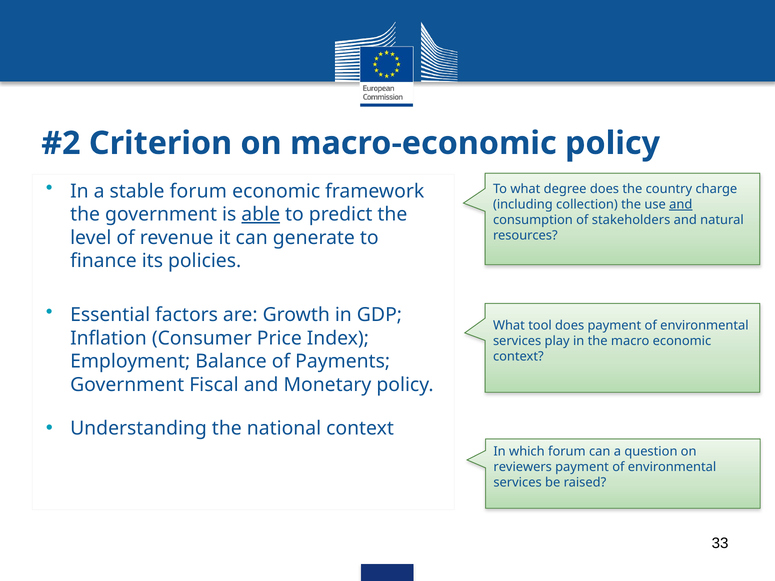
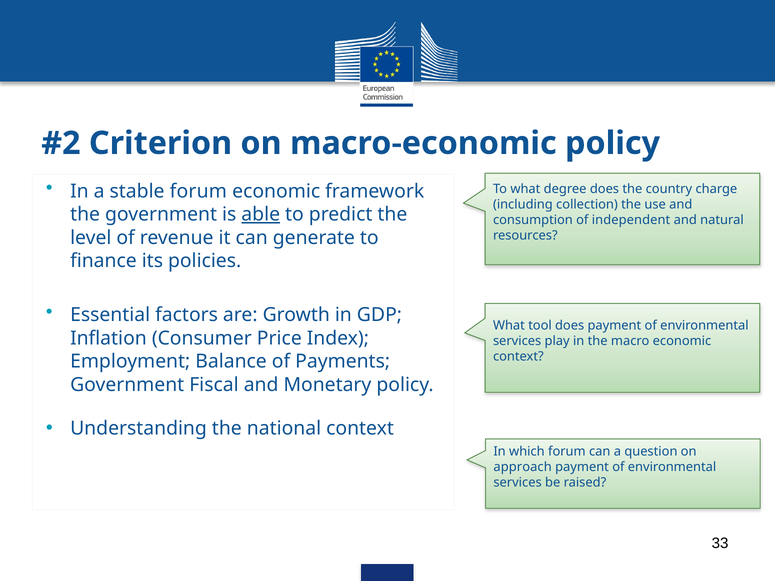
and underline: present -> none (681, 204)
stakeholders: stakeholders -> independent (631, 220)
reviewers: reviewers -> approach (523, 467)
